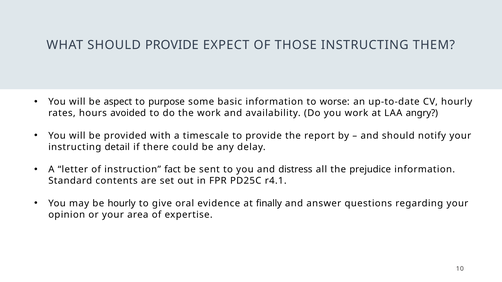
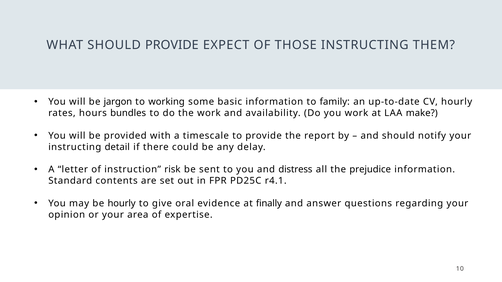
aspect: aspect -> jargon (118, 102)
purpose: purpose -> working (167, 102)
worse: worse -> family (335, 102)
avoided: avoided -> bundles (128, 113)
angry: angry -> make (422, 113)
fact: fact -> risk (172, 170)
